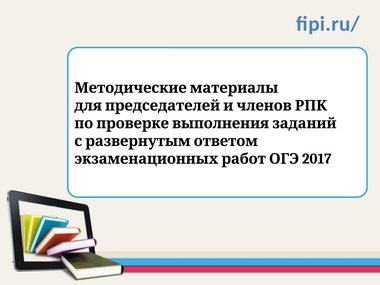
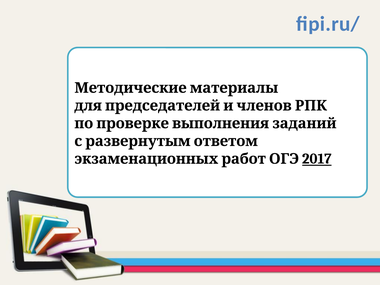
2017 underline: none -> present (317, 159)
